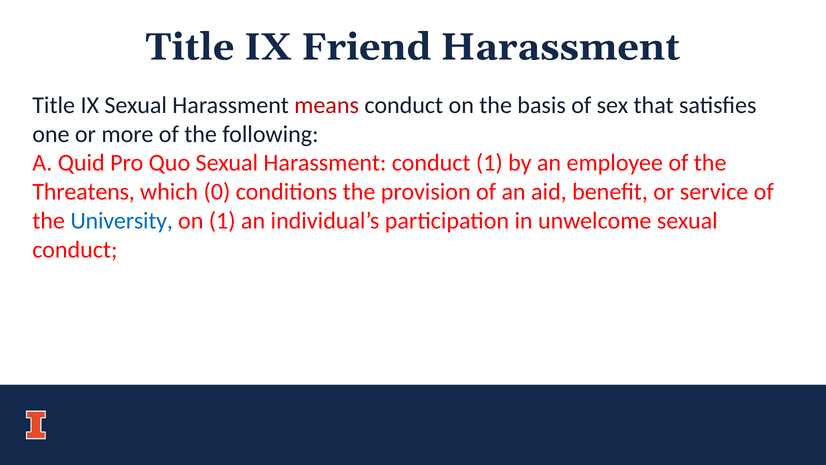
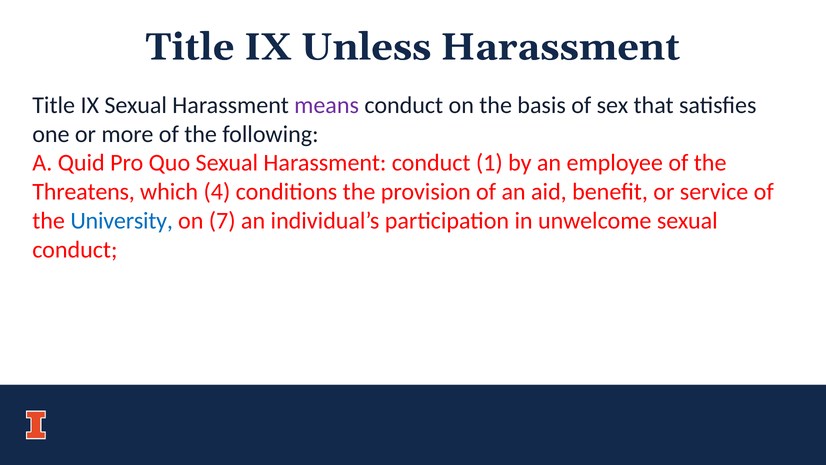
Friend: Friend -> Unless (366, 47)
means colour: red -> purple (327, 105)
0: 0 -> 4 (217, 192)
on 1: 1 -> 7 (222, 221)
